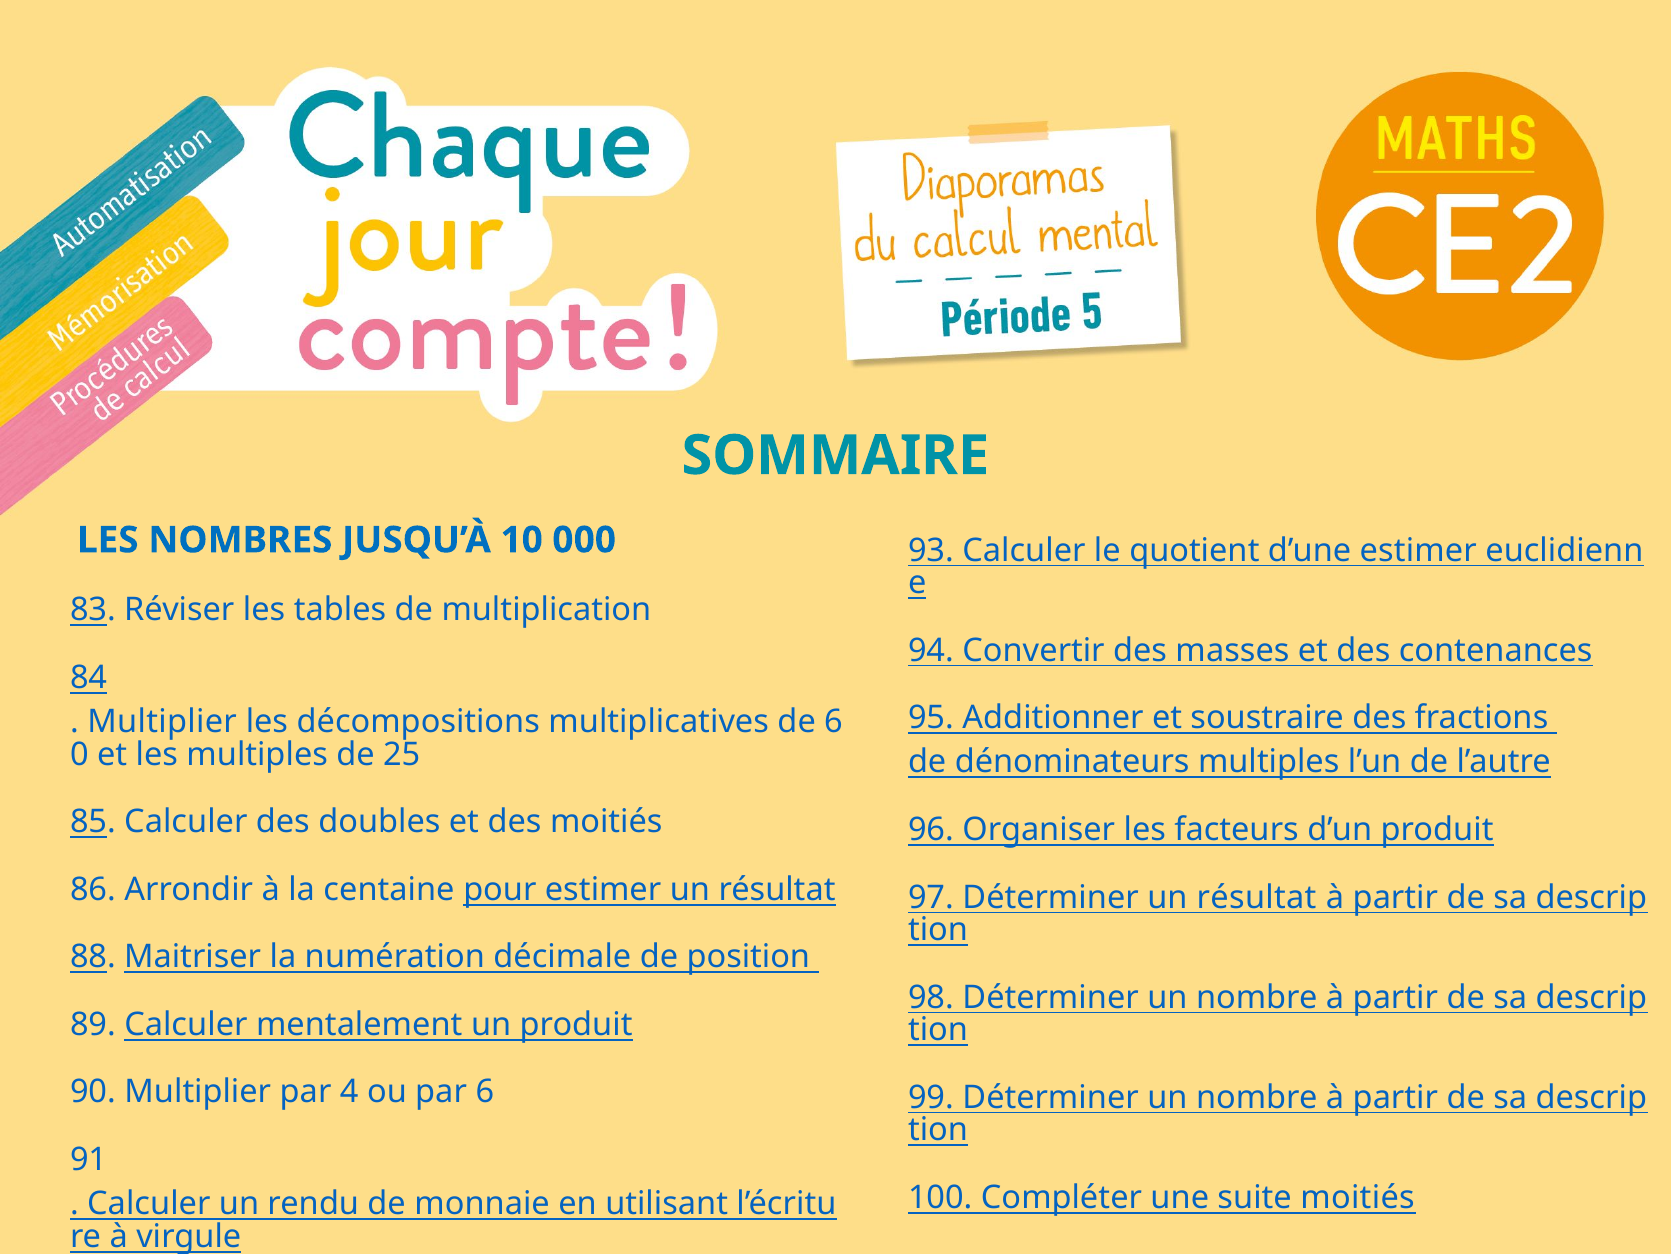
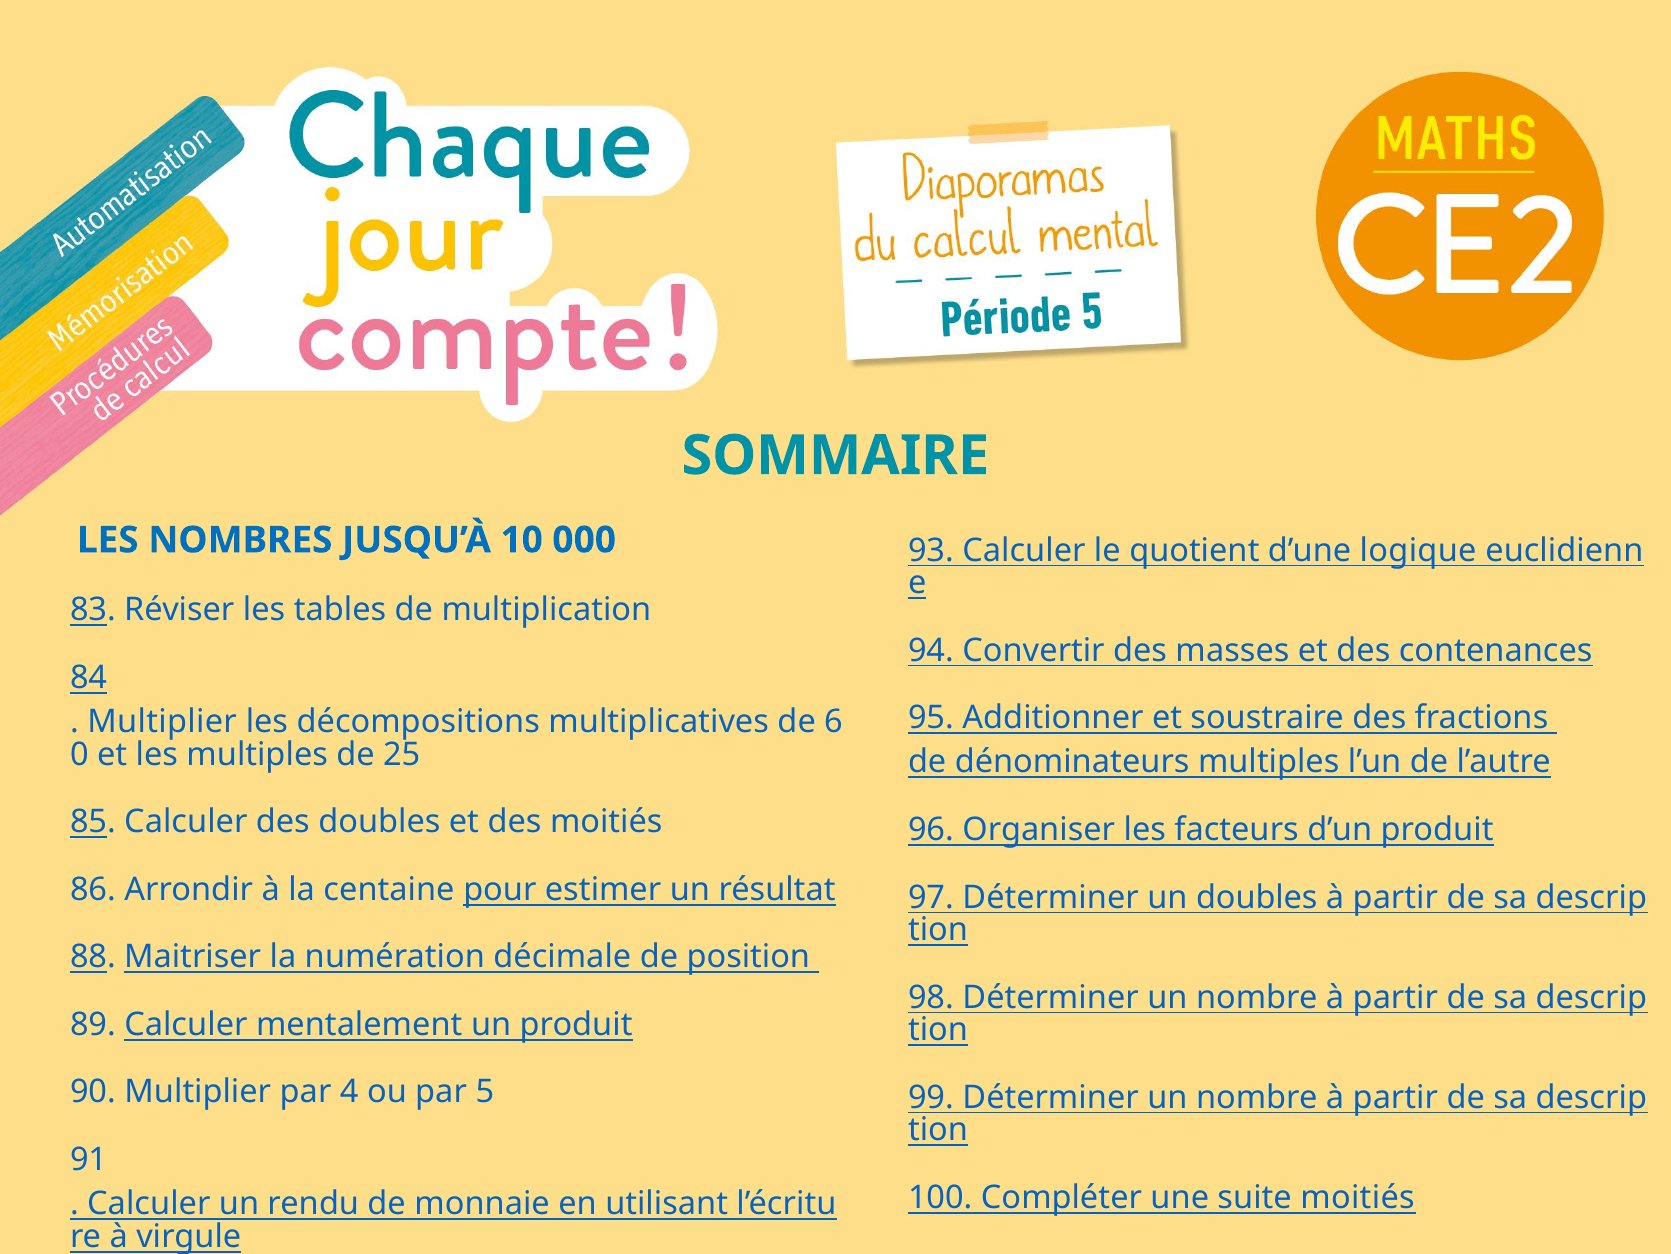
d’une estimer: estimer -> logique (1418, 550)
Déterminer un résultat: résultat -> doubles (1257, 897)
par 6: 6 -> 5 (485, 1091)
